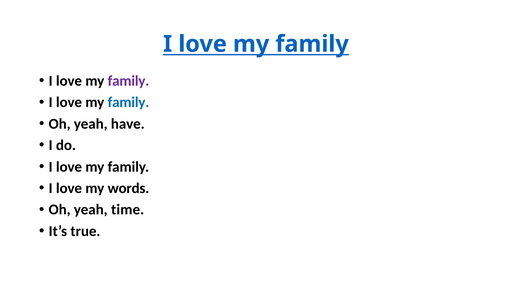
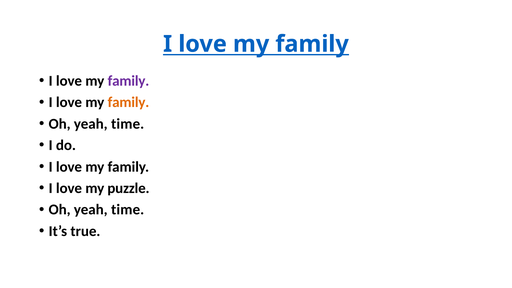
family colour: blue -> orange (128, 102)
have: have -> time (128, 124)
words: words -> puzzle (128, 188)
